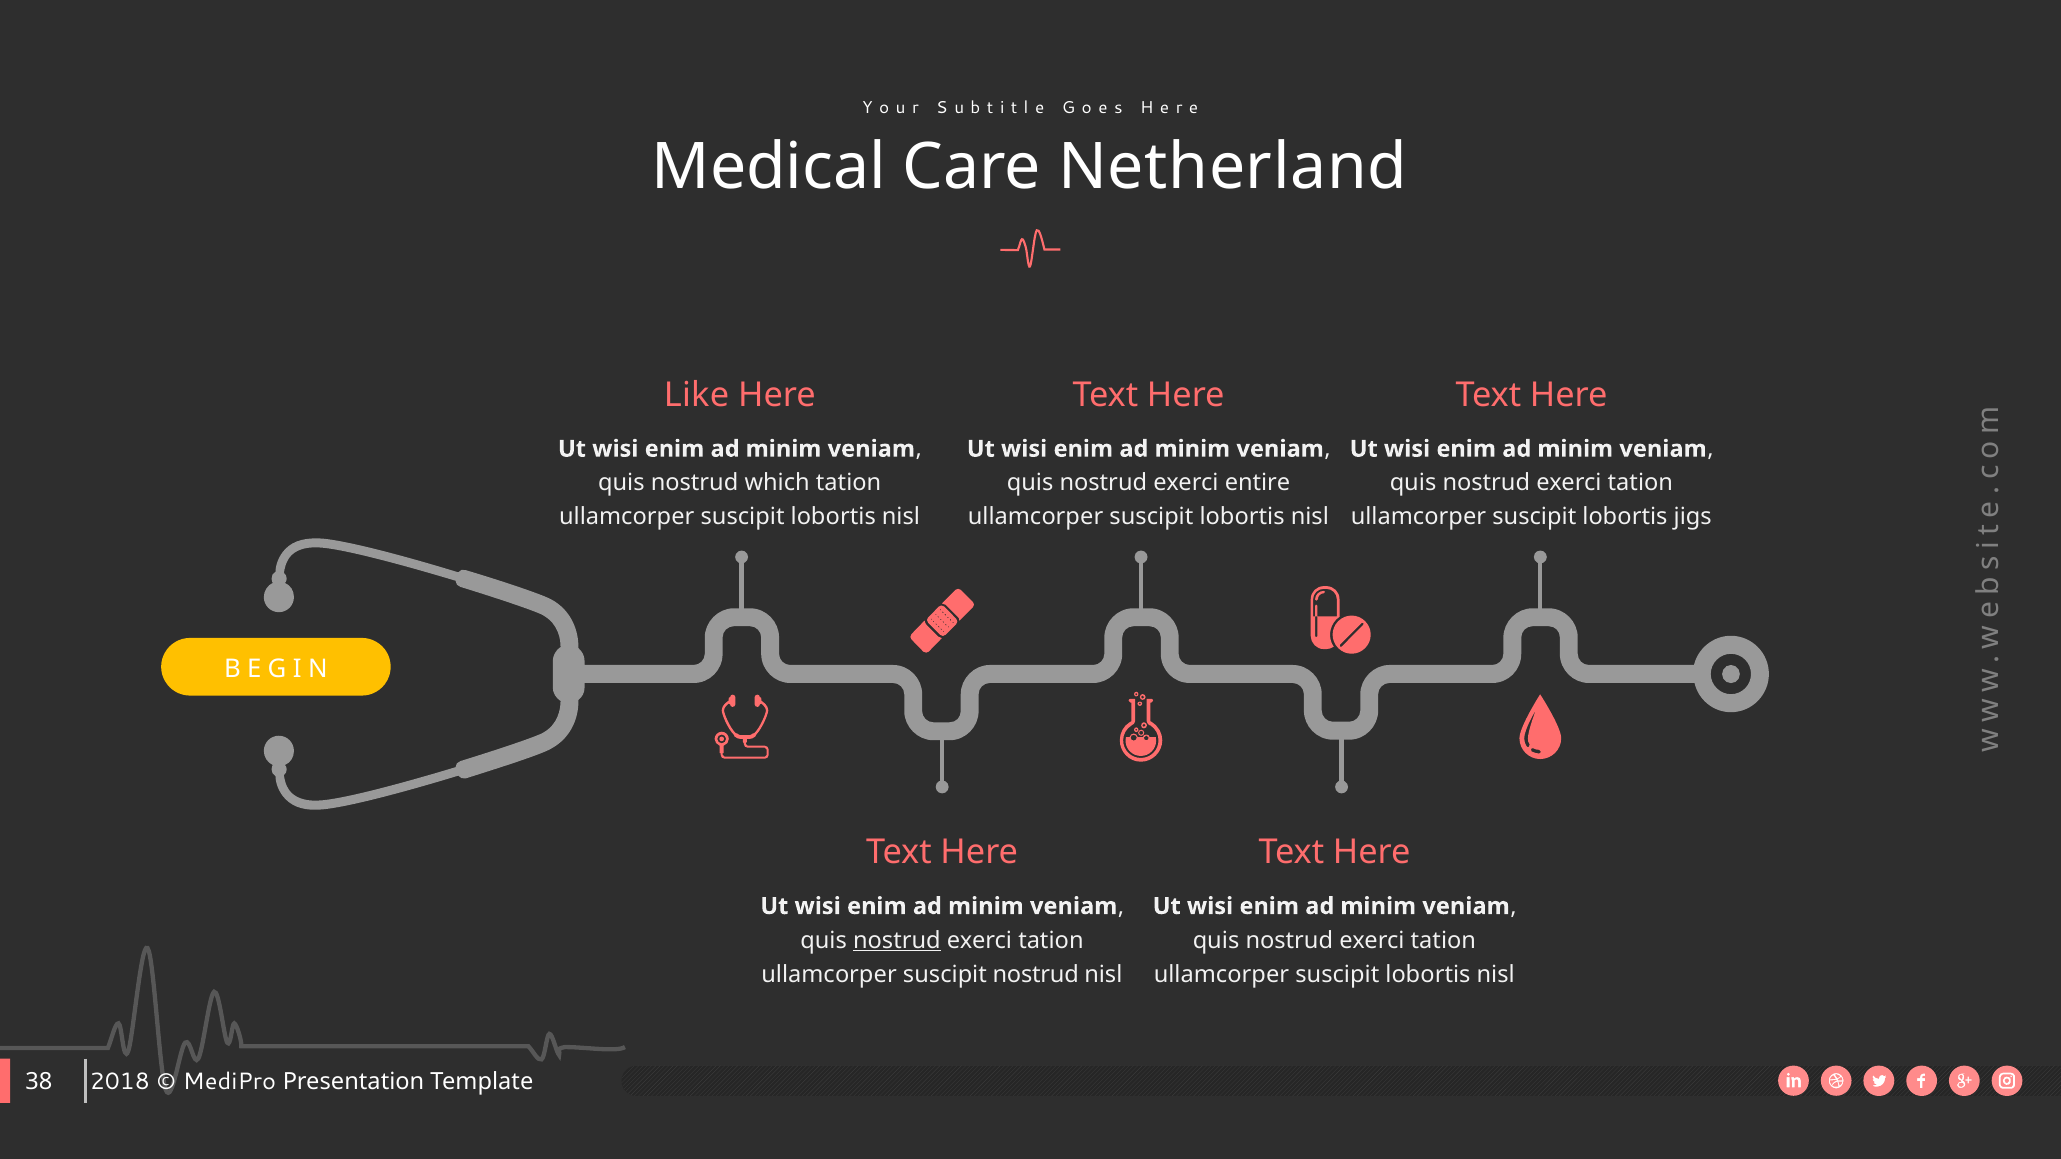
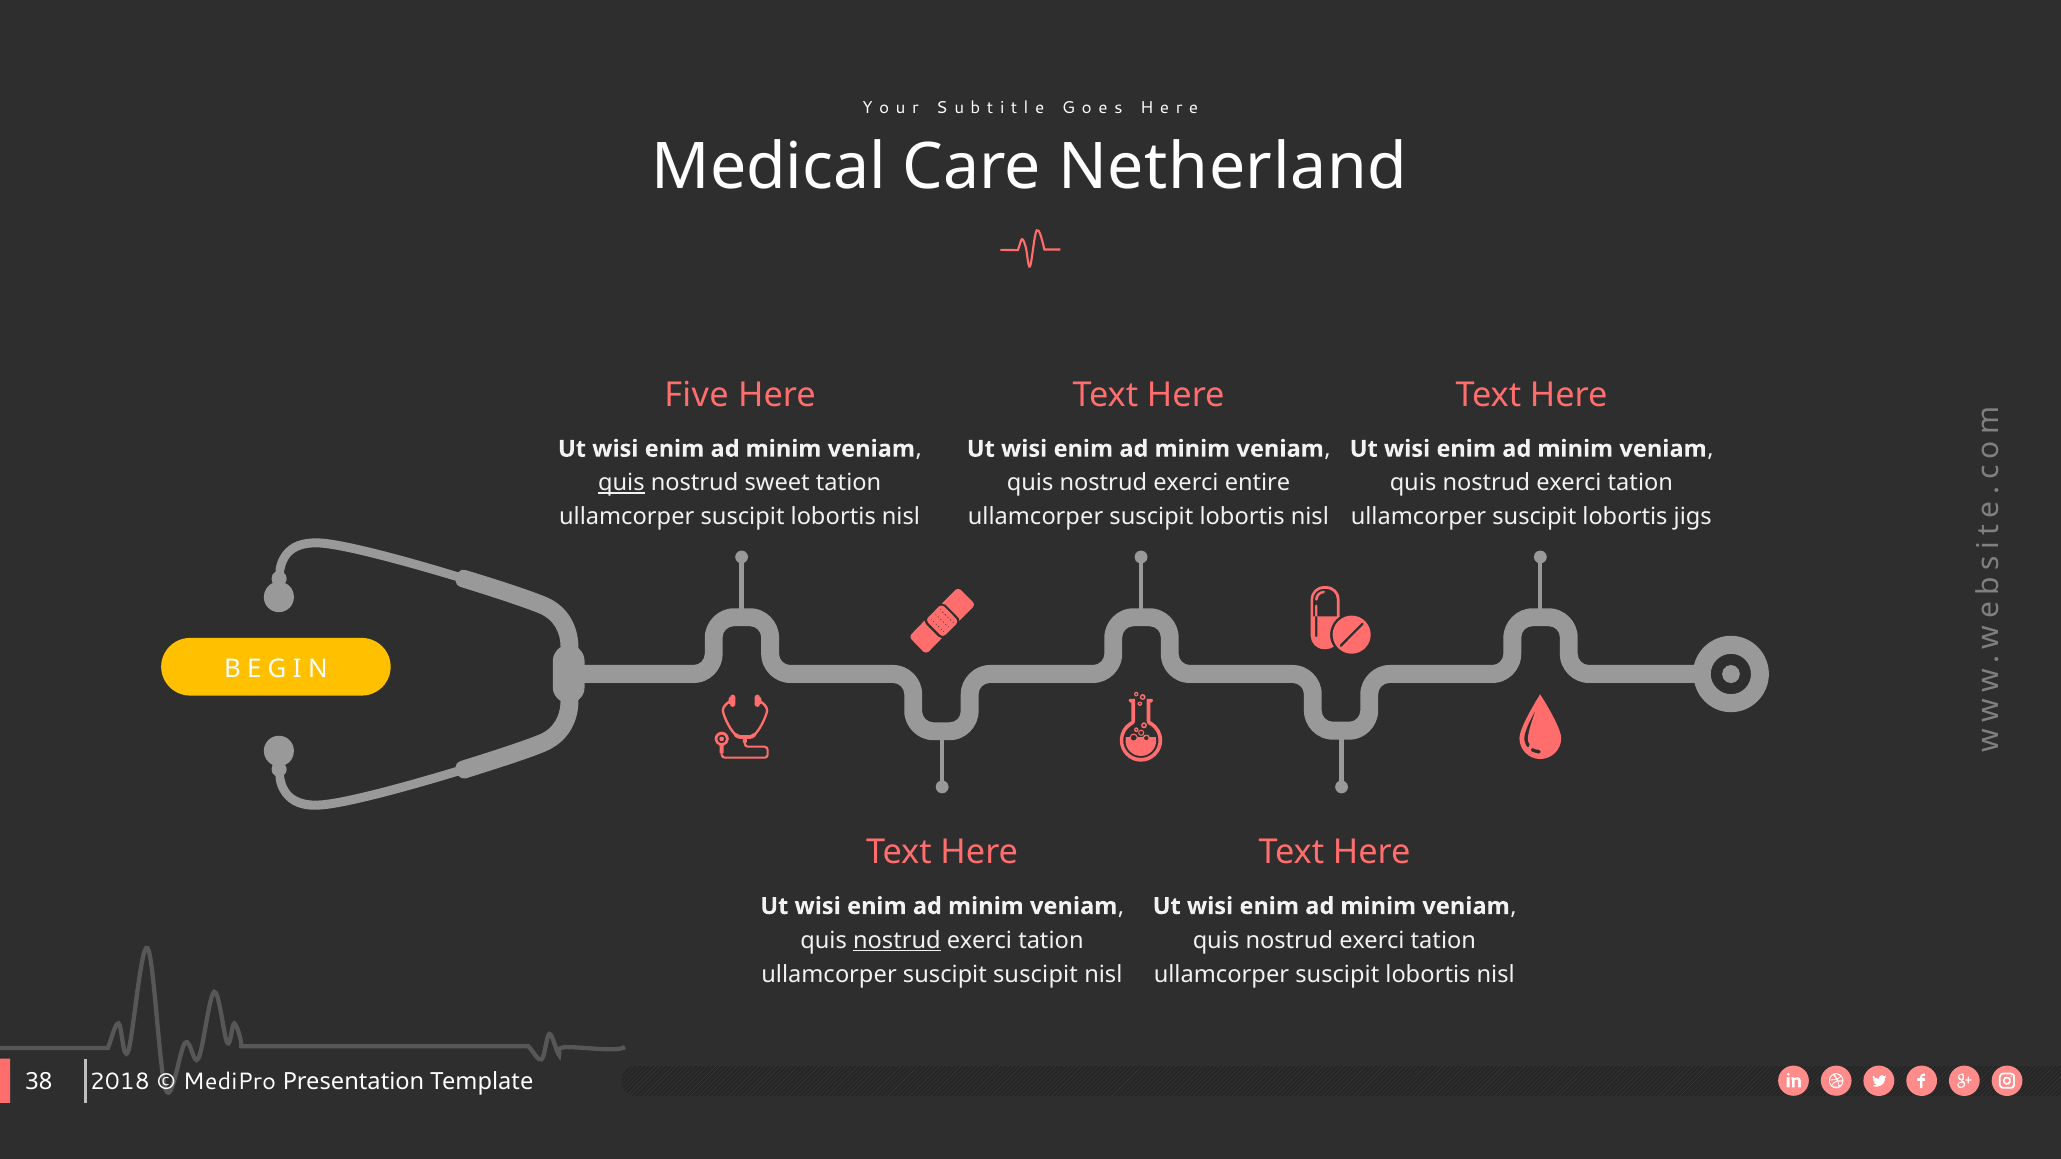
Like: Like -> Five (696, 395)
quis underline: none -> present (621, 483)
which: which -> sweet (777, 483)
suscipit nostrud: nostrud -> suscipit (1036, 975)
